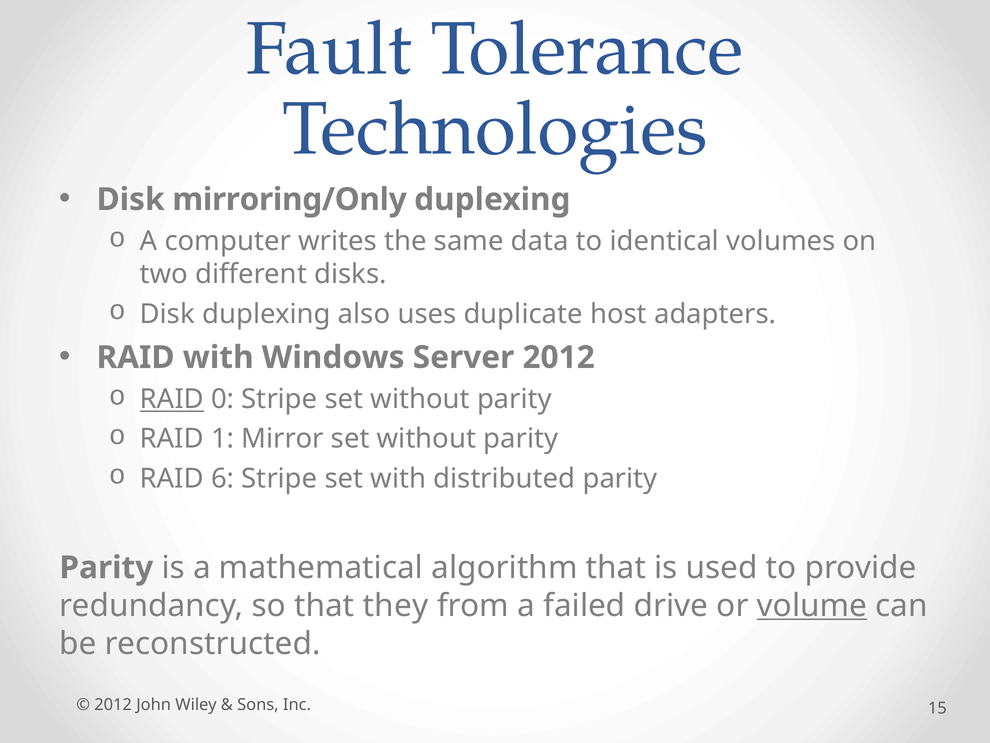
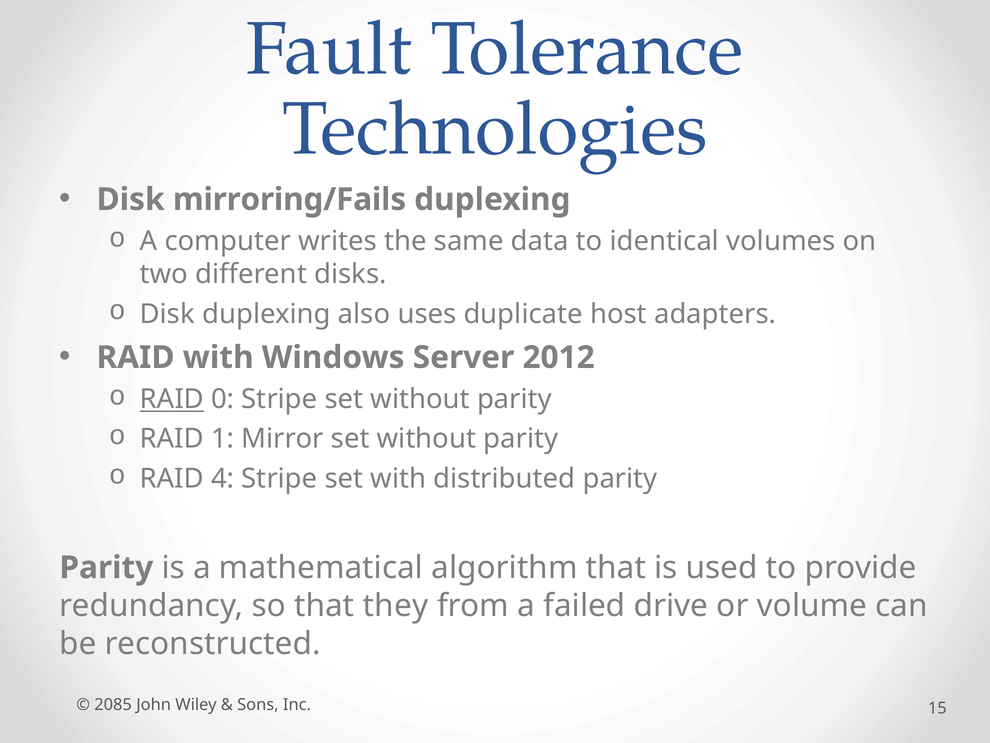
mirroring/Only: mirroring/Only -> mirroring/Fails (290, 199)
6: 6 -> 4 (223, 478)
volume underline: present -> none (812, 605)
2012: 2012 -> 2085 (113, 704)
